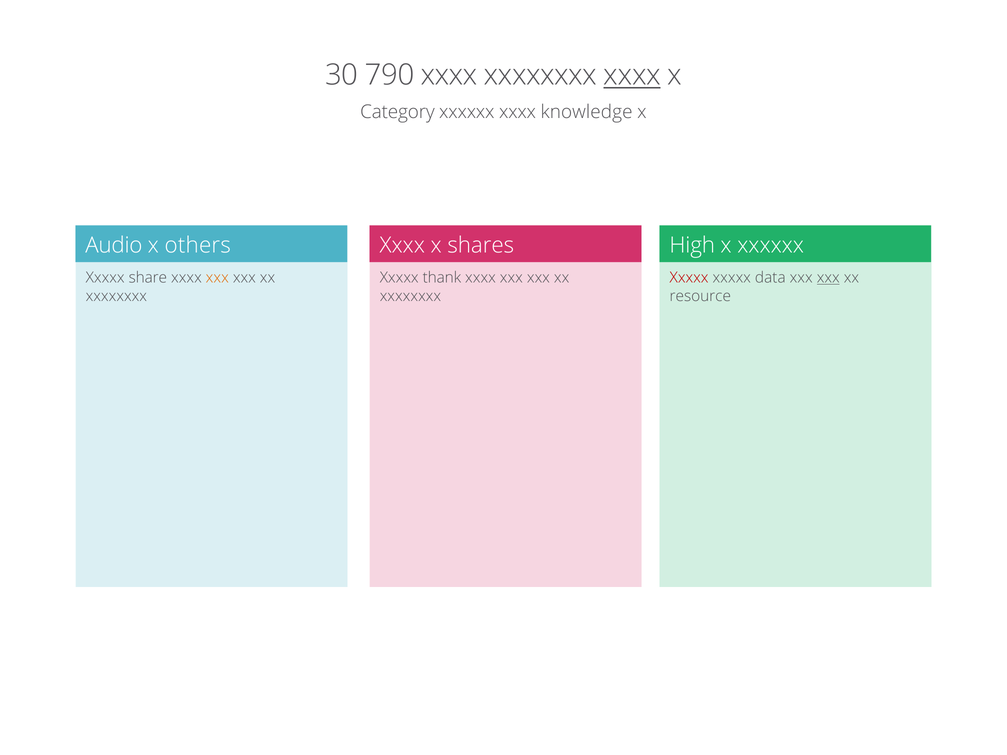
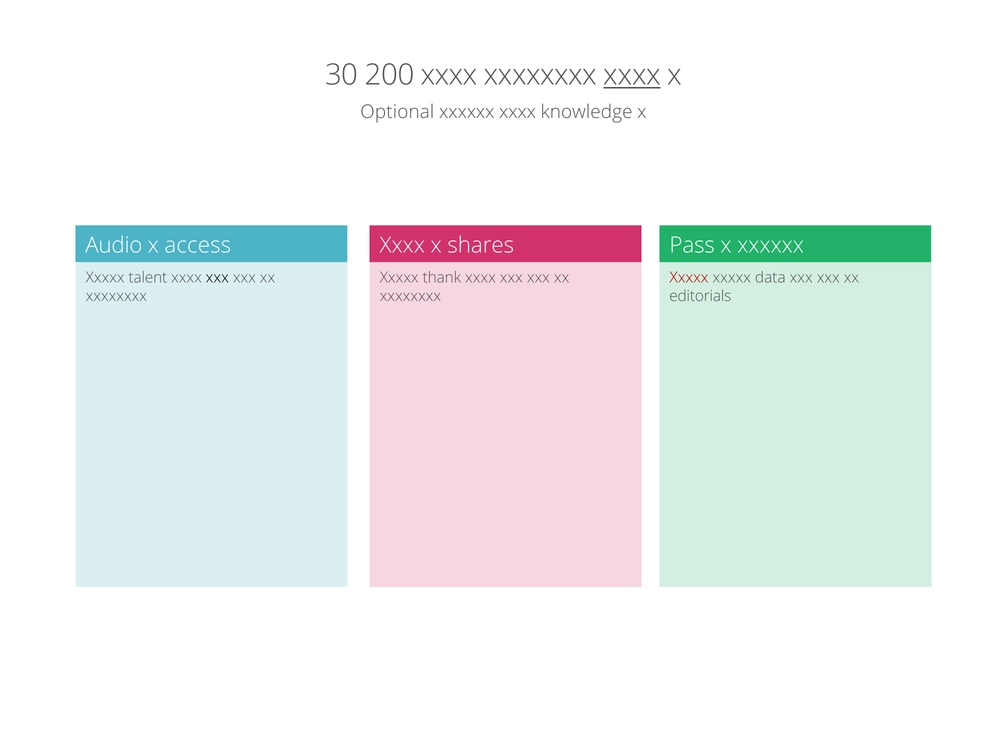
790: 790 -> 200 (390, 75)
Category: Category -> Optional (397, 112)
others: others -> access (198, 245)
High: High -> Pass (692, 245)
share: share -> talent (148, 278)
xxx colour: orange -> black (217, 278)
xxx underline: present -> none (828, 278)
resource: resource -> editorials (700, 296)
